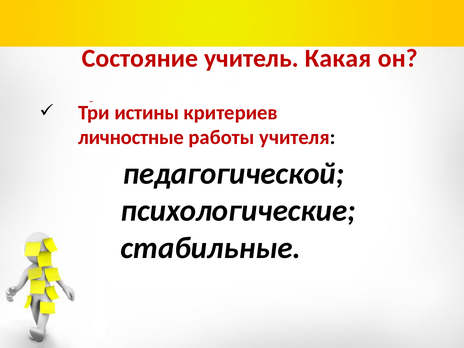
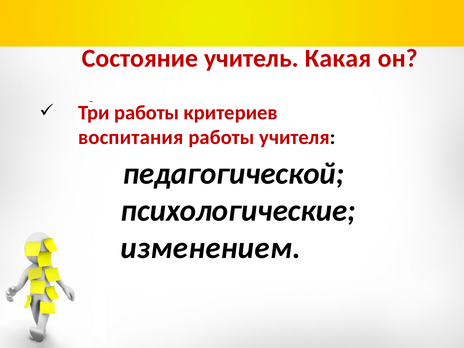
Три истины: истины -> работы (147, 113)
личностные: личностные -> воспитания (131, 138)
стабильные: стабильные -> изменением (211, 248)
